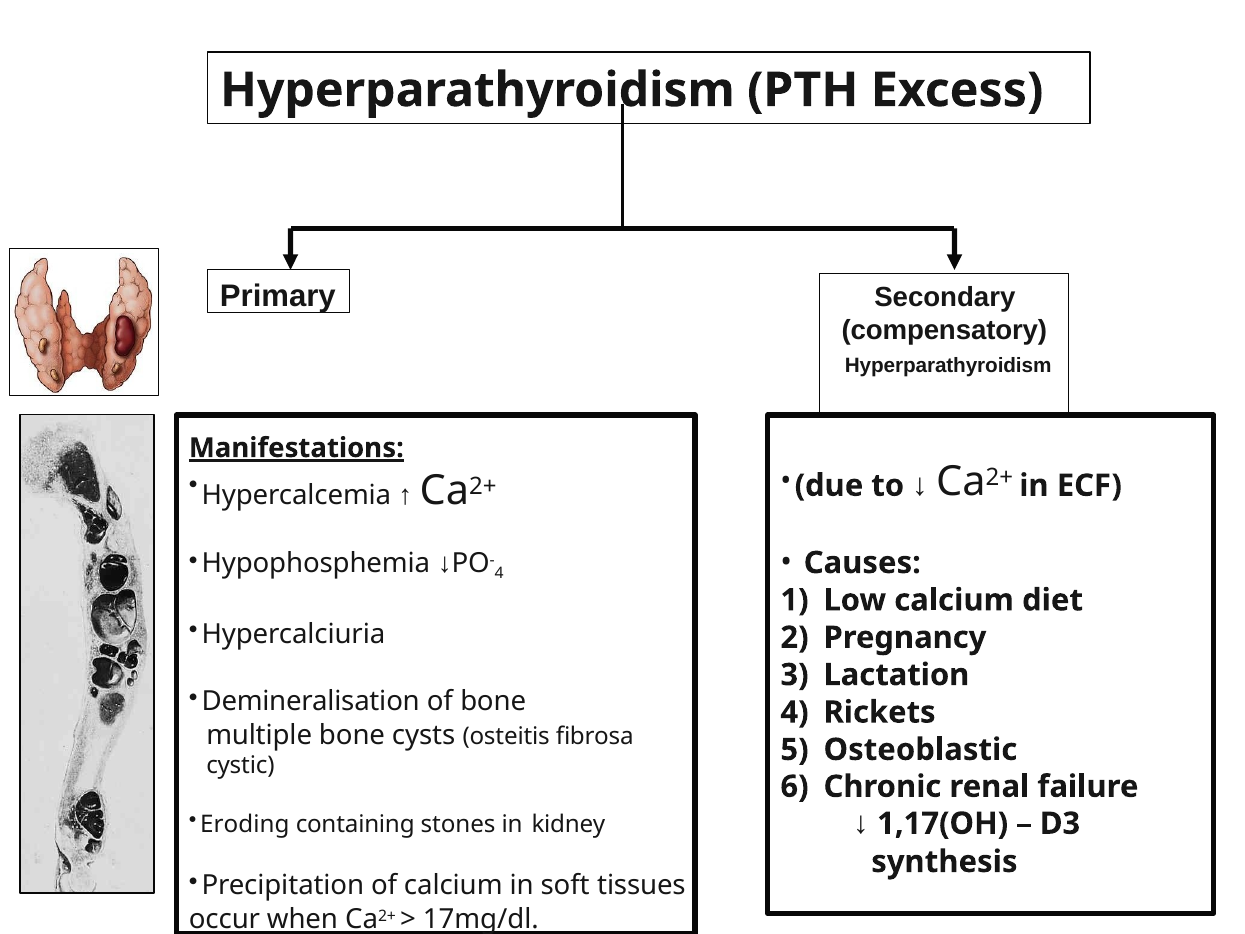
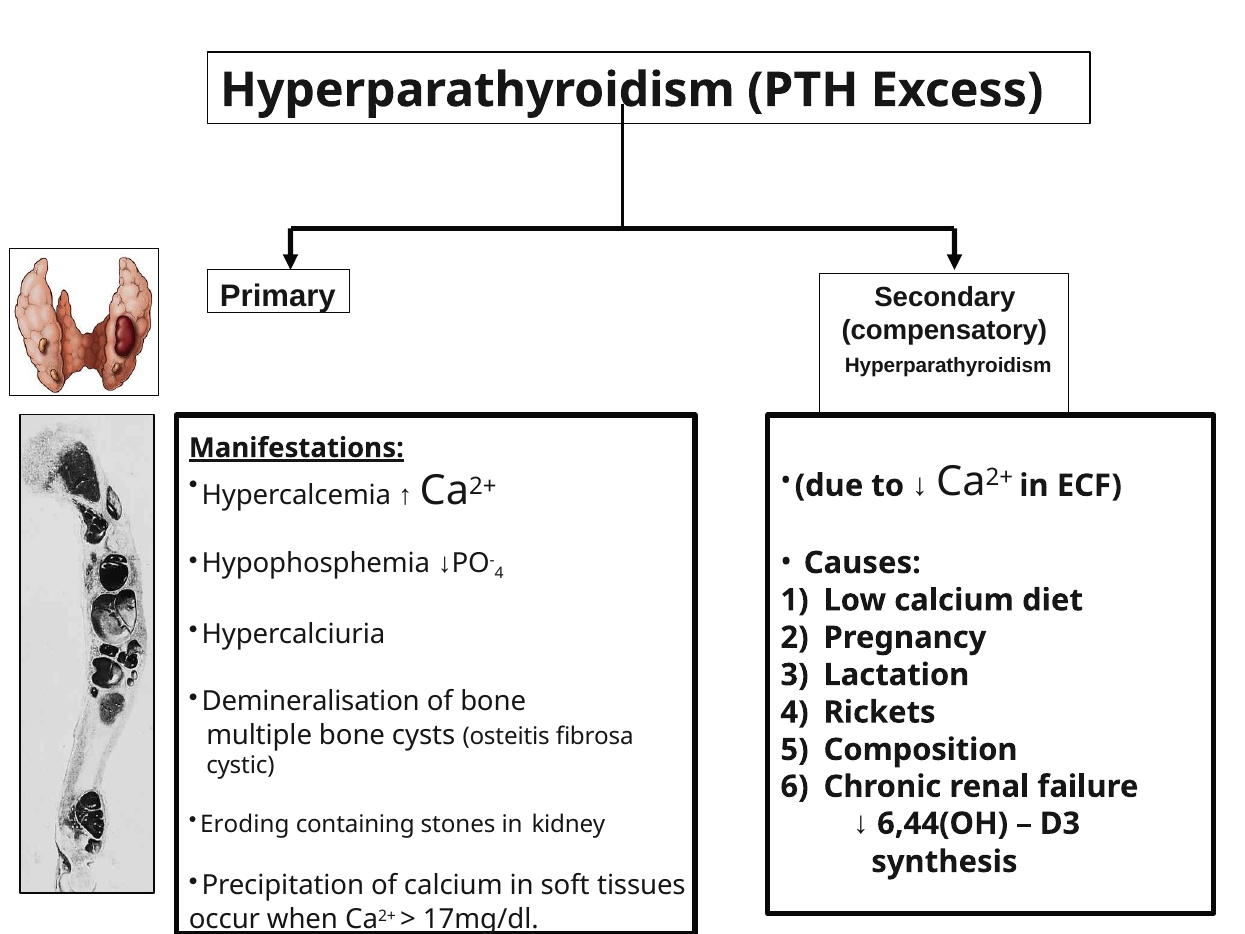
Osteoblastic: Osteoblastic -> Composition (921, 750)
1,17(OH: 1,17(OH -> 6,44(OH (943, 823)
